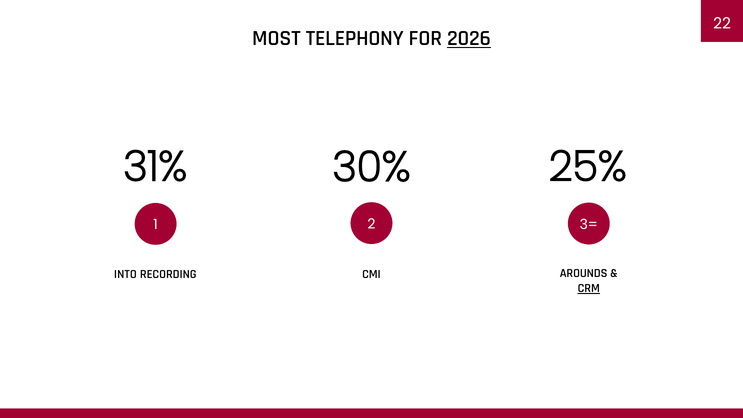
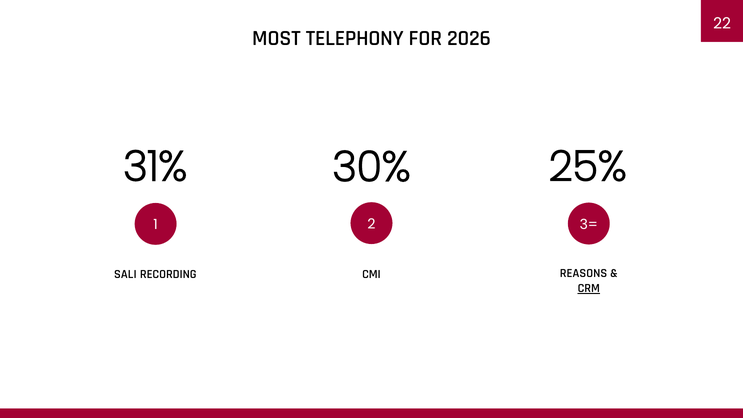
2026 underline: present -> none (469, 38)
INTO: INTO -> SALI (125, 274)
AROUNDS: AROUNDS -> REASONS (584, 273)
